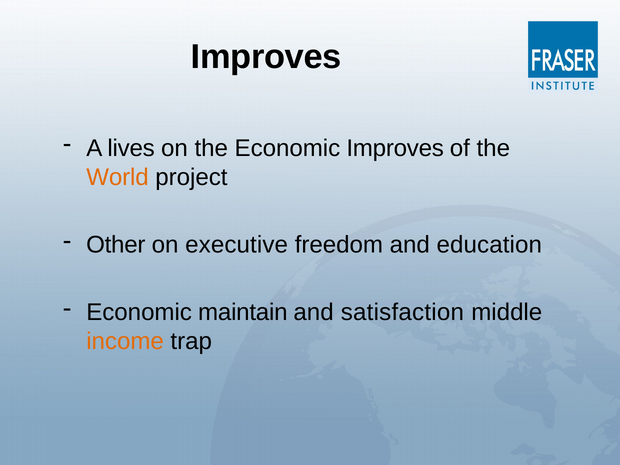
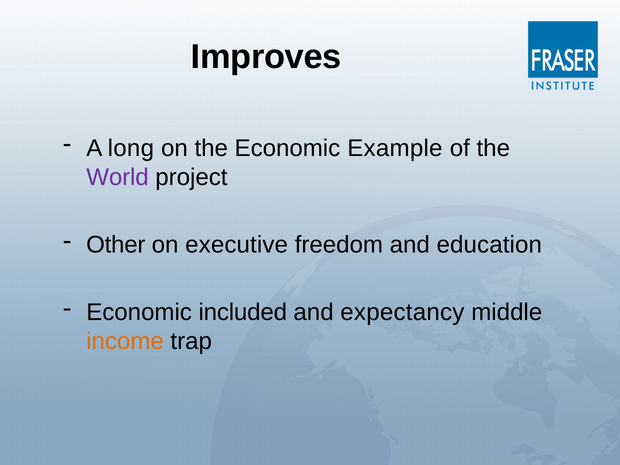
lives: lives -> long (131, 148)
Economic Improves: Improves -> Example (395, 148)
World colour: orange -> purple (118, 177)
maintain: maintain -> included (243, 313)
satisfaction: satisfaction -> expectancy (402, 313)
